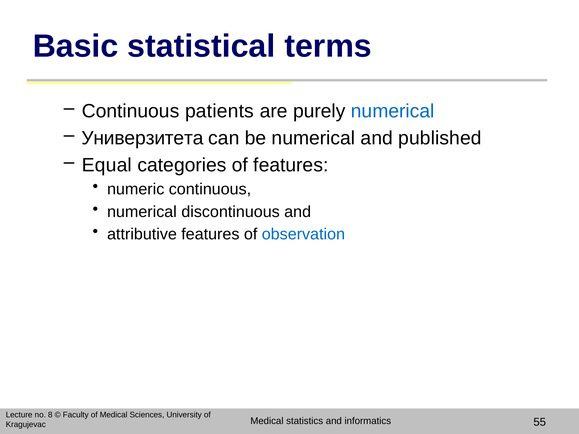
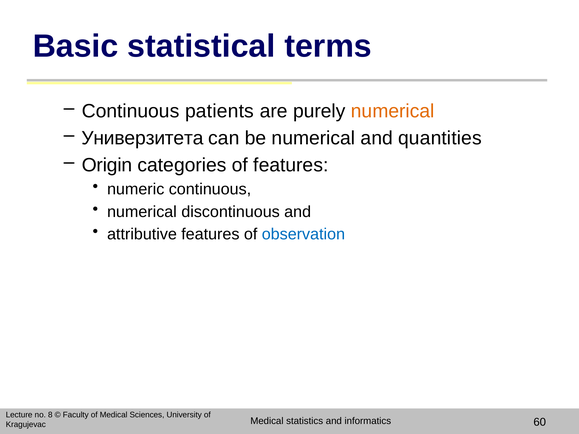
numerical colour: blue -> orange (393, 111)
published: published -> quantities (440, 138)
Equal: Equal -> Origin (107, 165)
55: 55 -> 60 (540, 422)
